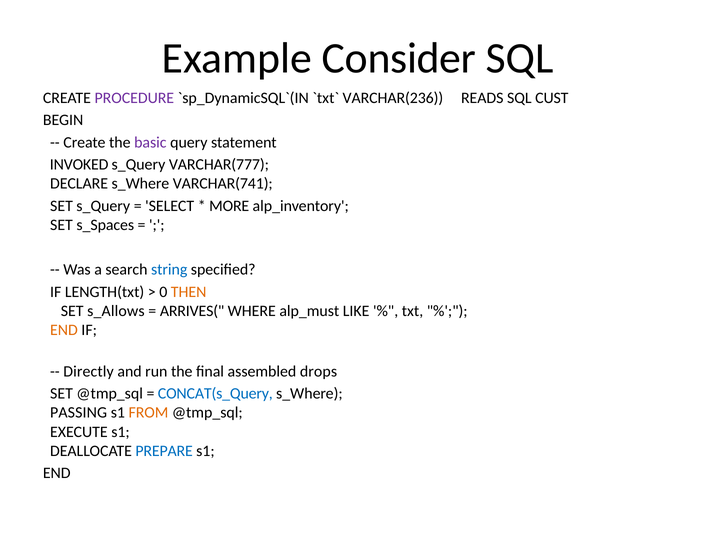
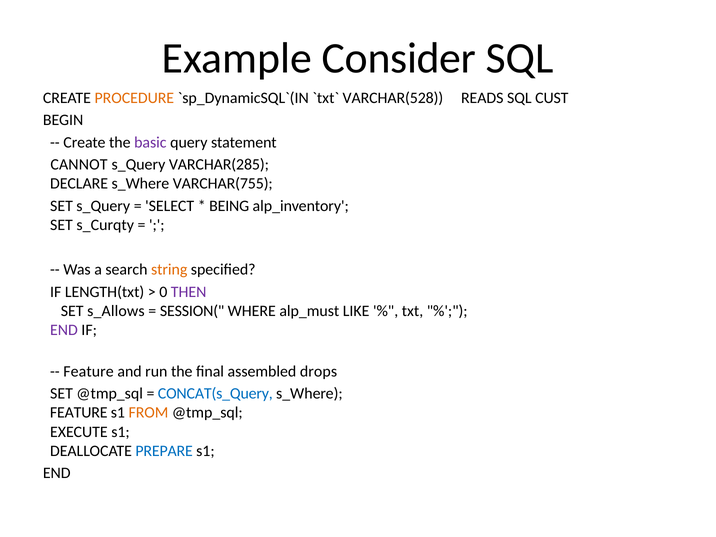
PROCEDURE colour: purple -> orange (134, 98)
VARCHAR(236: VARCHAR(236 -> VARCHAR(528 (393, 98)
INVOKED: INVOKED -> CANNOT (79, 165)
VARCHAR(777: VARCHAR(777 -> VARCHAR(285 (219, 165)
VARCHAR(741: VARCHAR(741 -> VARCHAR(755 (223, 184)
MORE: MORE -> BEING (229, 206)
s_Spaces: s_Spaces -> s_Curqty (105, 225)
string colour: blue -> orange (169, 270)
THEN colour: orange -> purple (189, 292)
ARRIVES(: ARRIVES( -> SESSION( (192, 311)
END colour: orange -> purple (64, 330)
Directly: Directly -> Feature (89, 371)
PASSING: PASSING -> FEATURE (79, 413)
